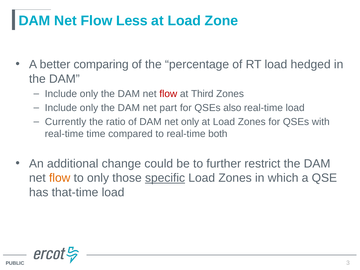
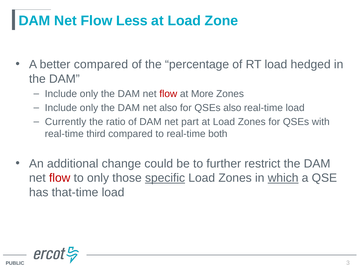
better comparing: comparing -> compared (101, 64)
Third: Third -> More (202, 94)
net part: part -> also (168, 108)
net only: only -> part (190, 122)
time: time -> third (96, 134)
flow colour: orange -> red (60, 178)
which underline: none -> present (283, 178)
